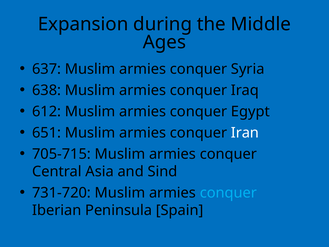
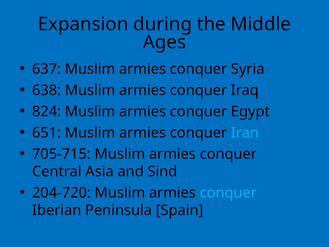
612: 612 -> 824 (47, 111)
Iran colour: white -> light blue (245, 133)
731-720: 731-720 -> 204-720 (61, 193)
